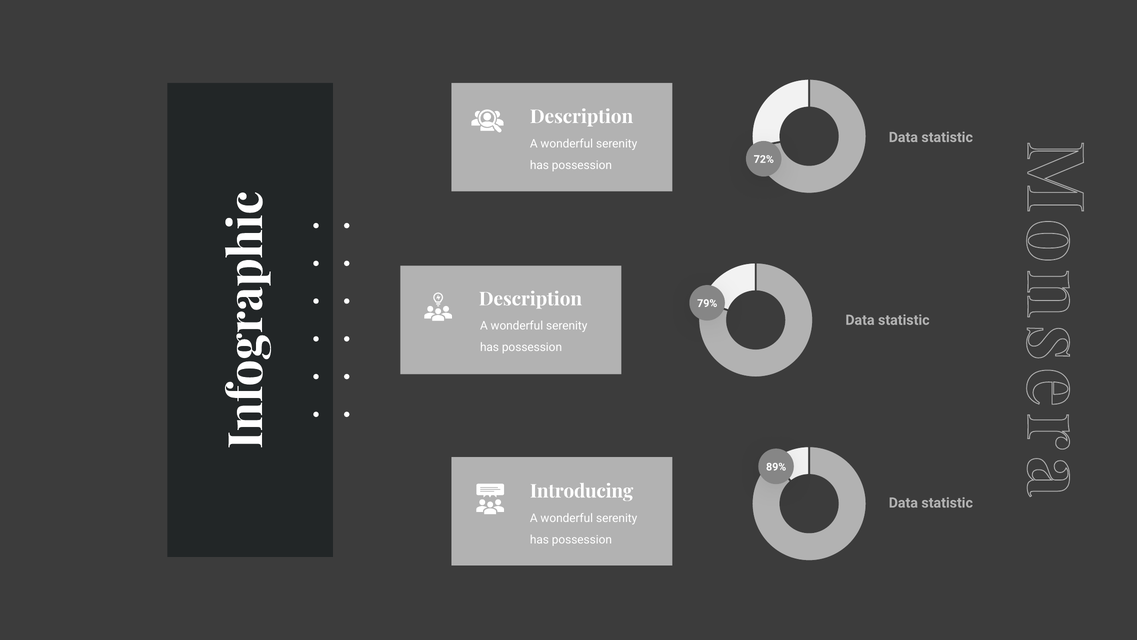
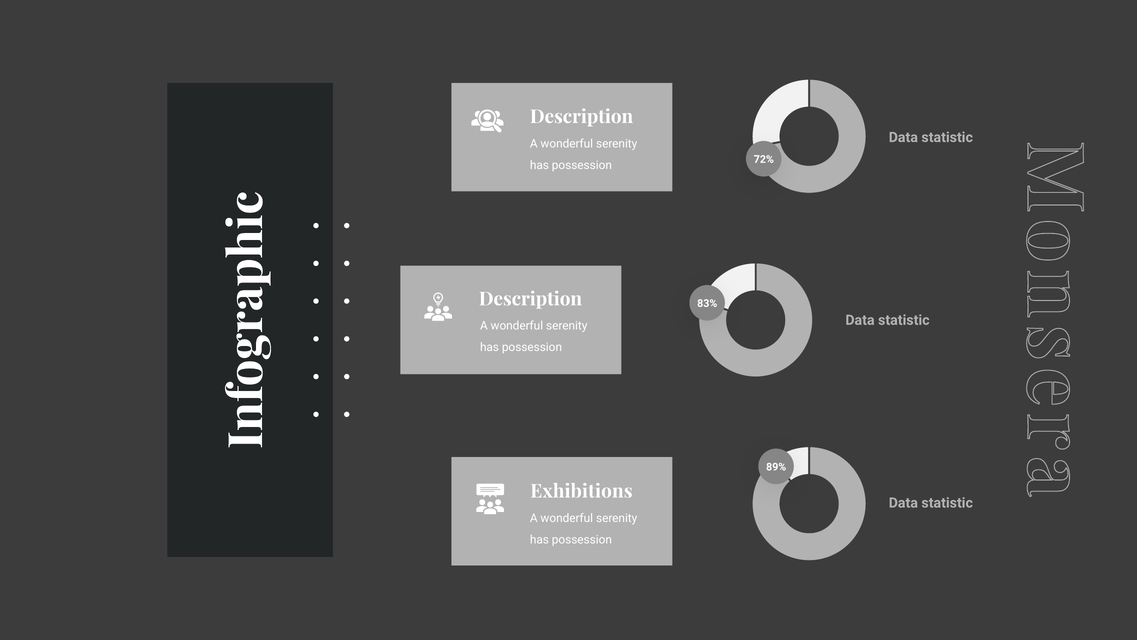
79%: 79% -> 83% (707, 303)
Introducing: Introducing -> Exhibitions (581, 491)
